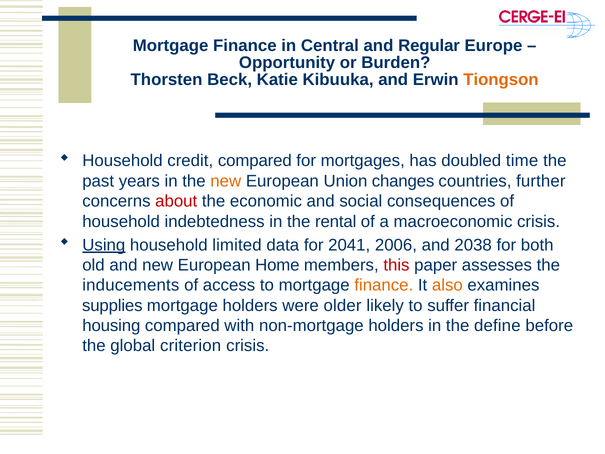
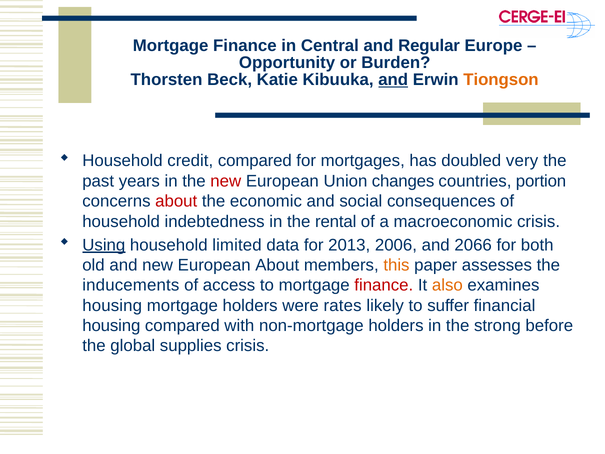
and underline: none -> present (393, 80)
time: time -> very (522, 161)
new colour: orange -> red (226, 181)
further: further -> portion (541, 181)
2041: 2041 -> 2013 (349, 245)
2038: 2038 -> 2066 (473, 245)
European Home: Home -> About (277, 265)
this colour: red -> orange (396, 265)
finance colour: orange -> red (384, 285)
supplies: supplies -> housing (112, 305)
older: older -> rates (343, 305)
define: define -> strong (497, 326)
criterion: criterion -> supplies (191, 346)
